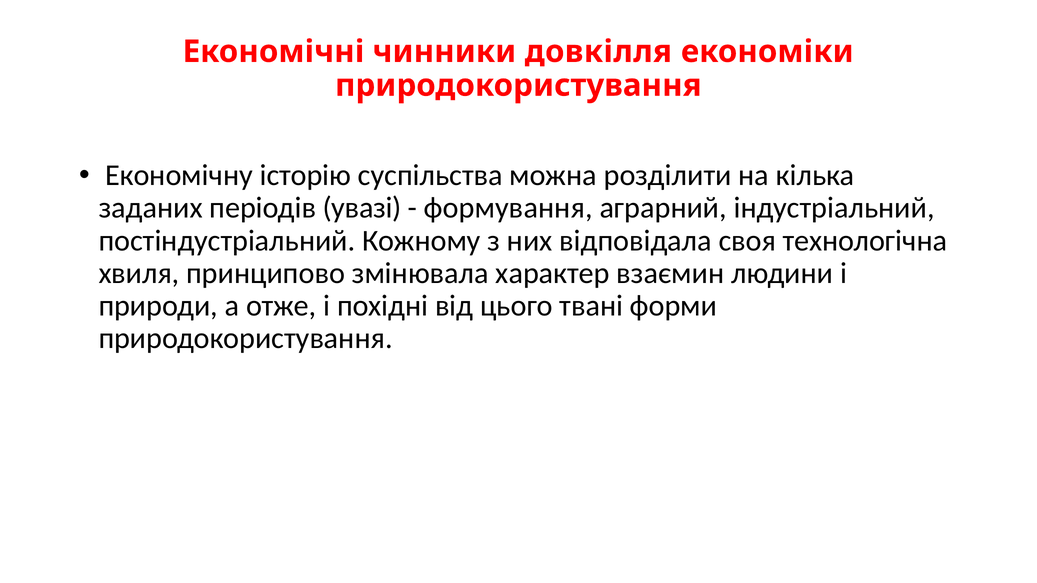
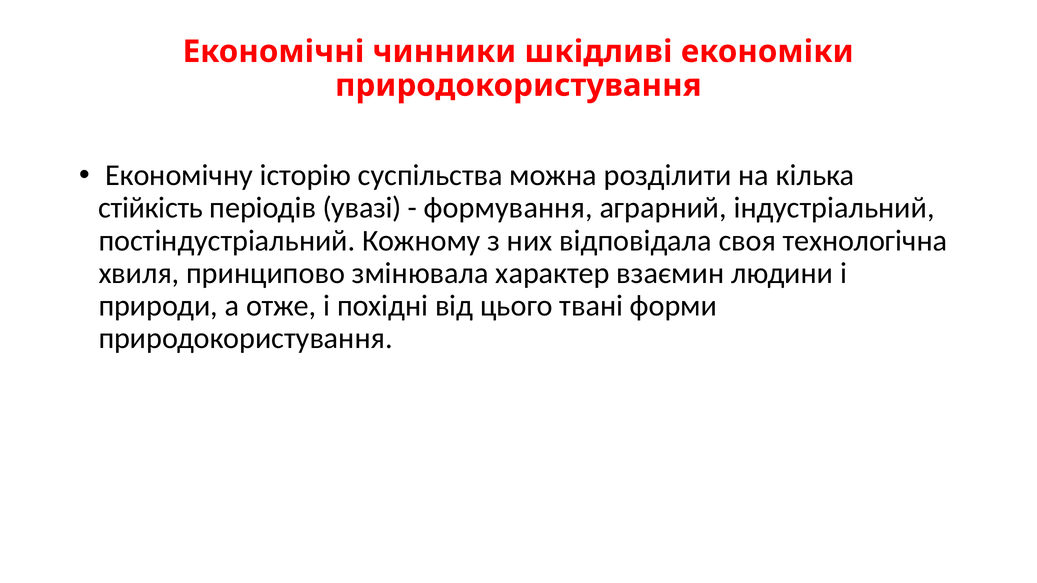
довкілля: довкілля -> шкідливі (598, 52)
заданих: заданих -> стійкість (151, 208)
